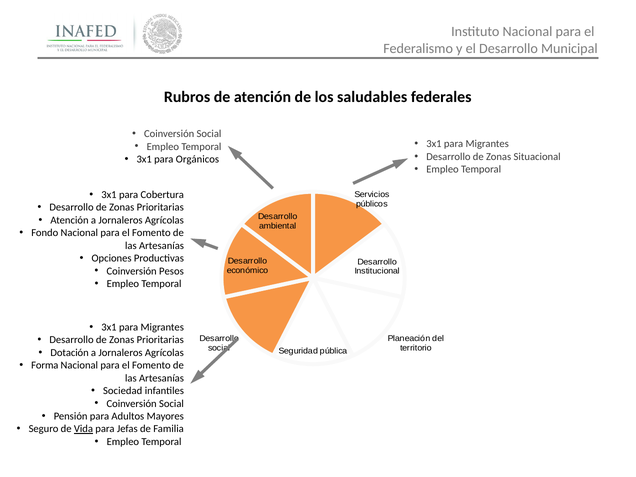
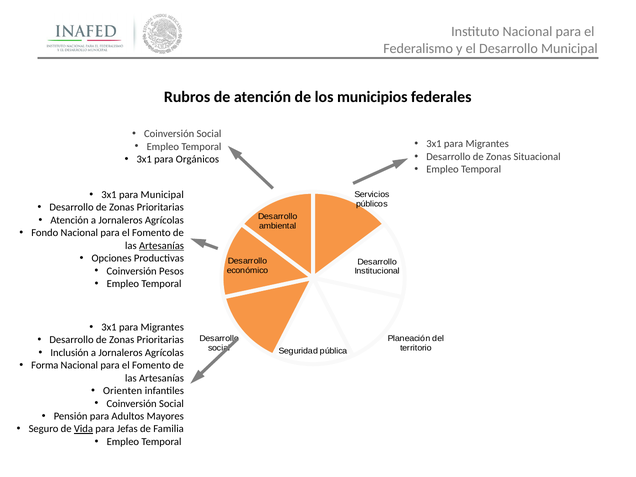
saludables: saludables -> municipios (372, 97)
para Cobertura: Cobertura -> Municipal (162, 195)
Artesanías underline: none -> present (162, 246)
Dotación: Dotación -> Inclusión (70, 353)
Sociedad: Sociedad -> Orienten (123, 391)
